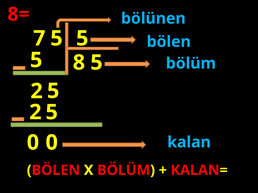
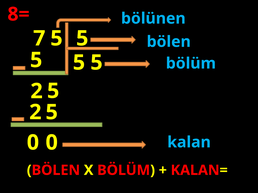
8: 8 -> 5 (79, 63)
